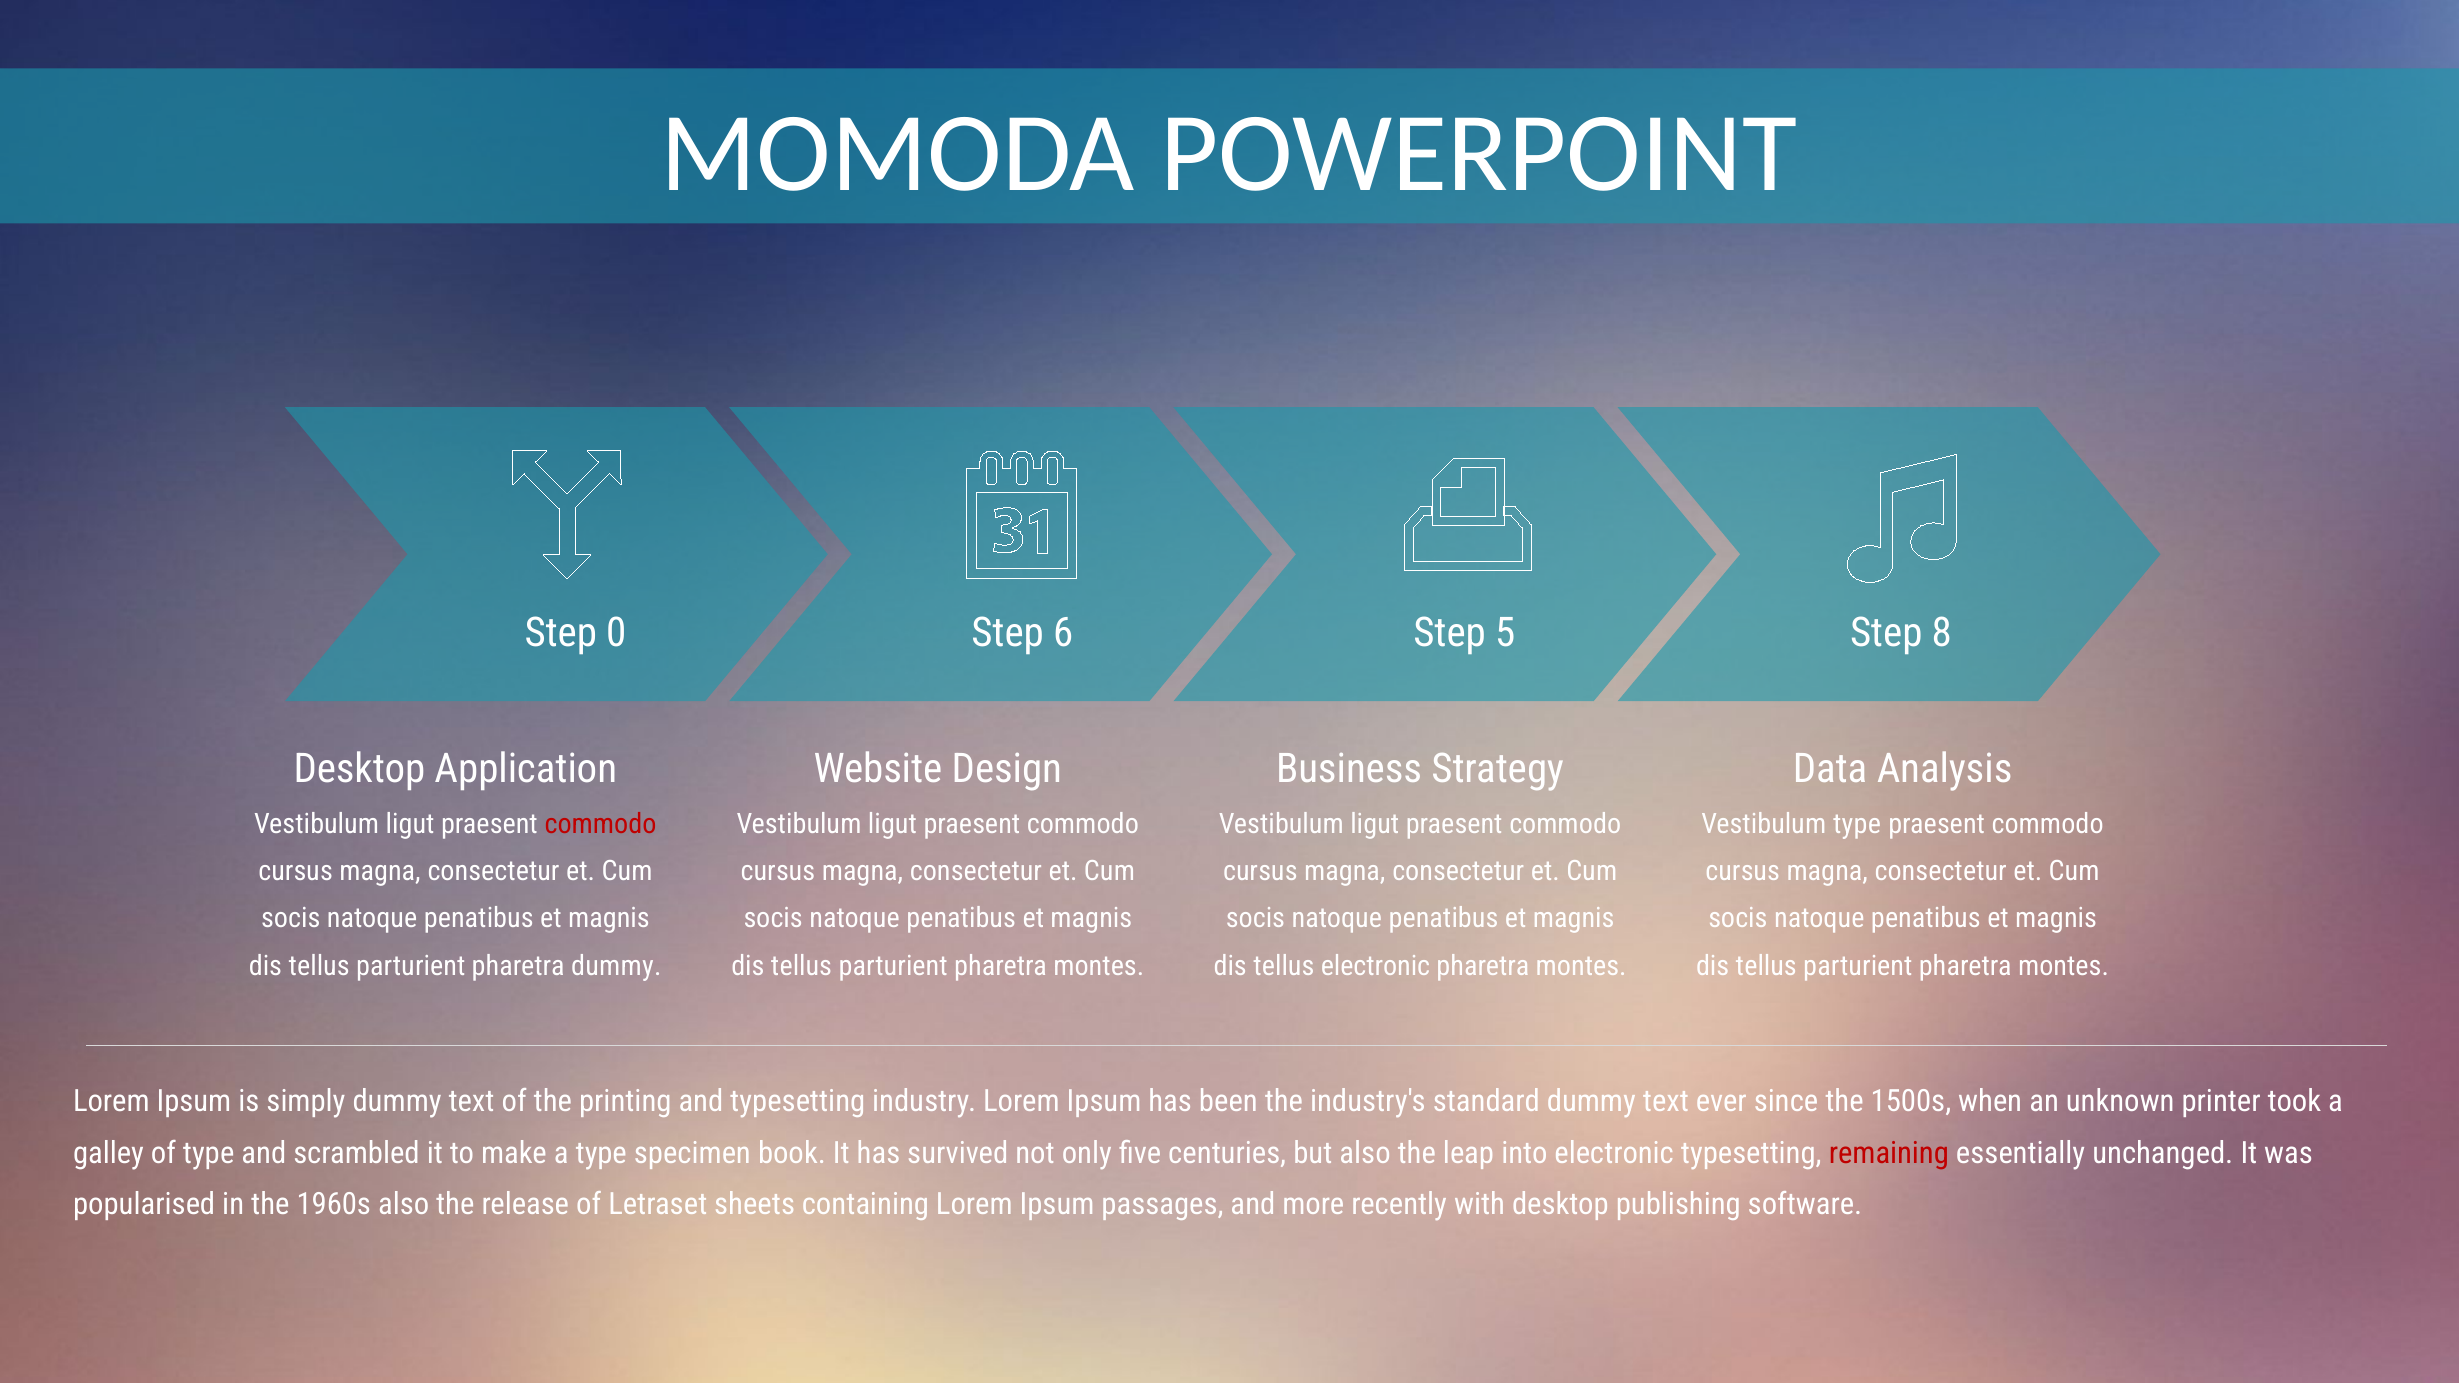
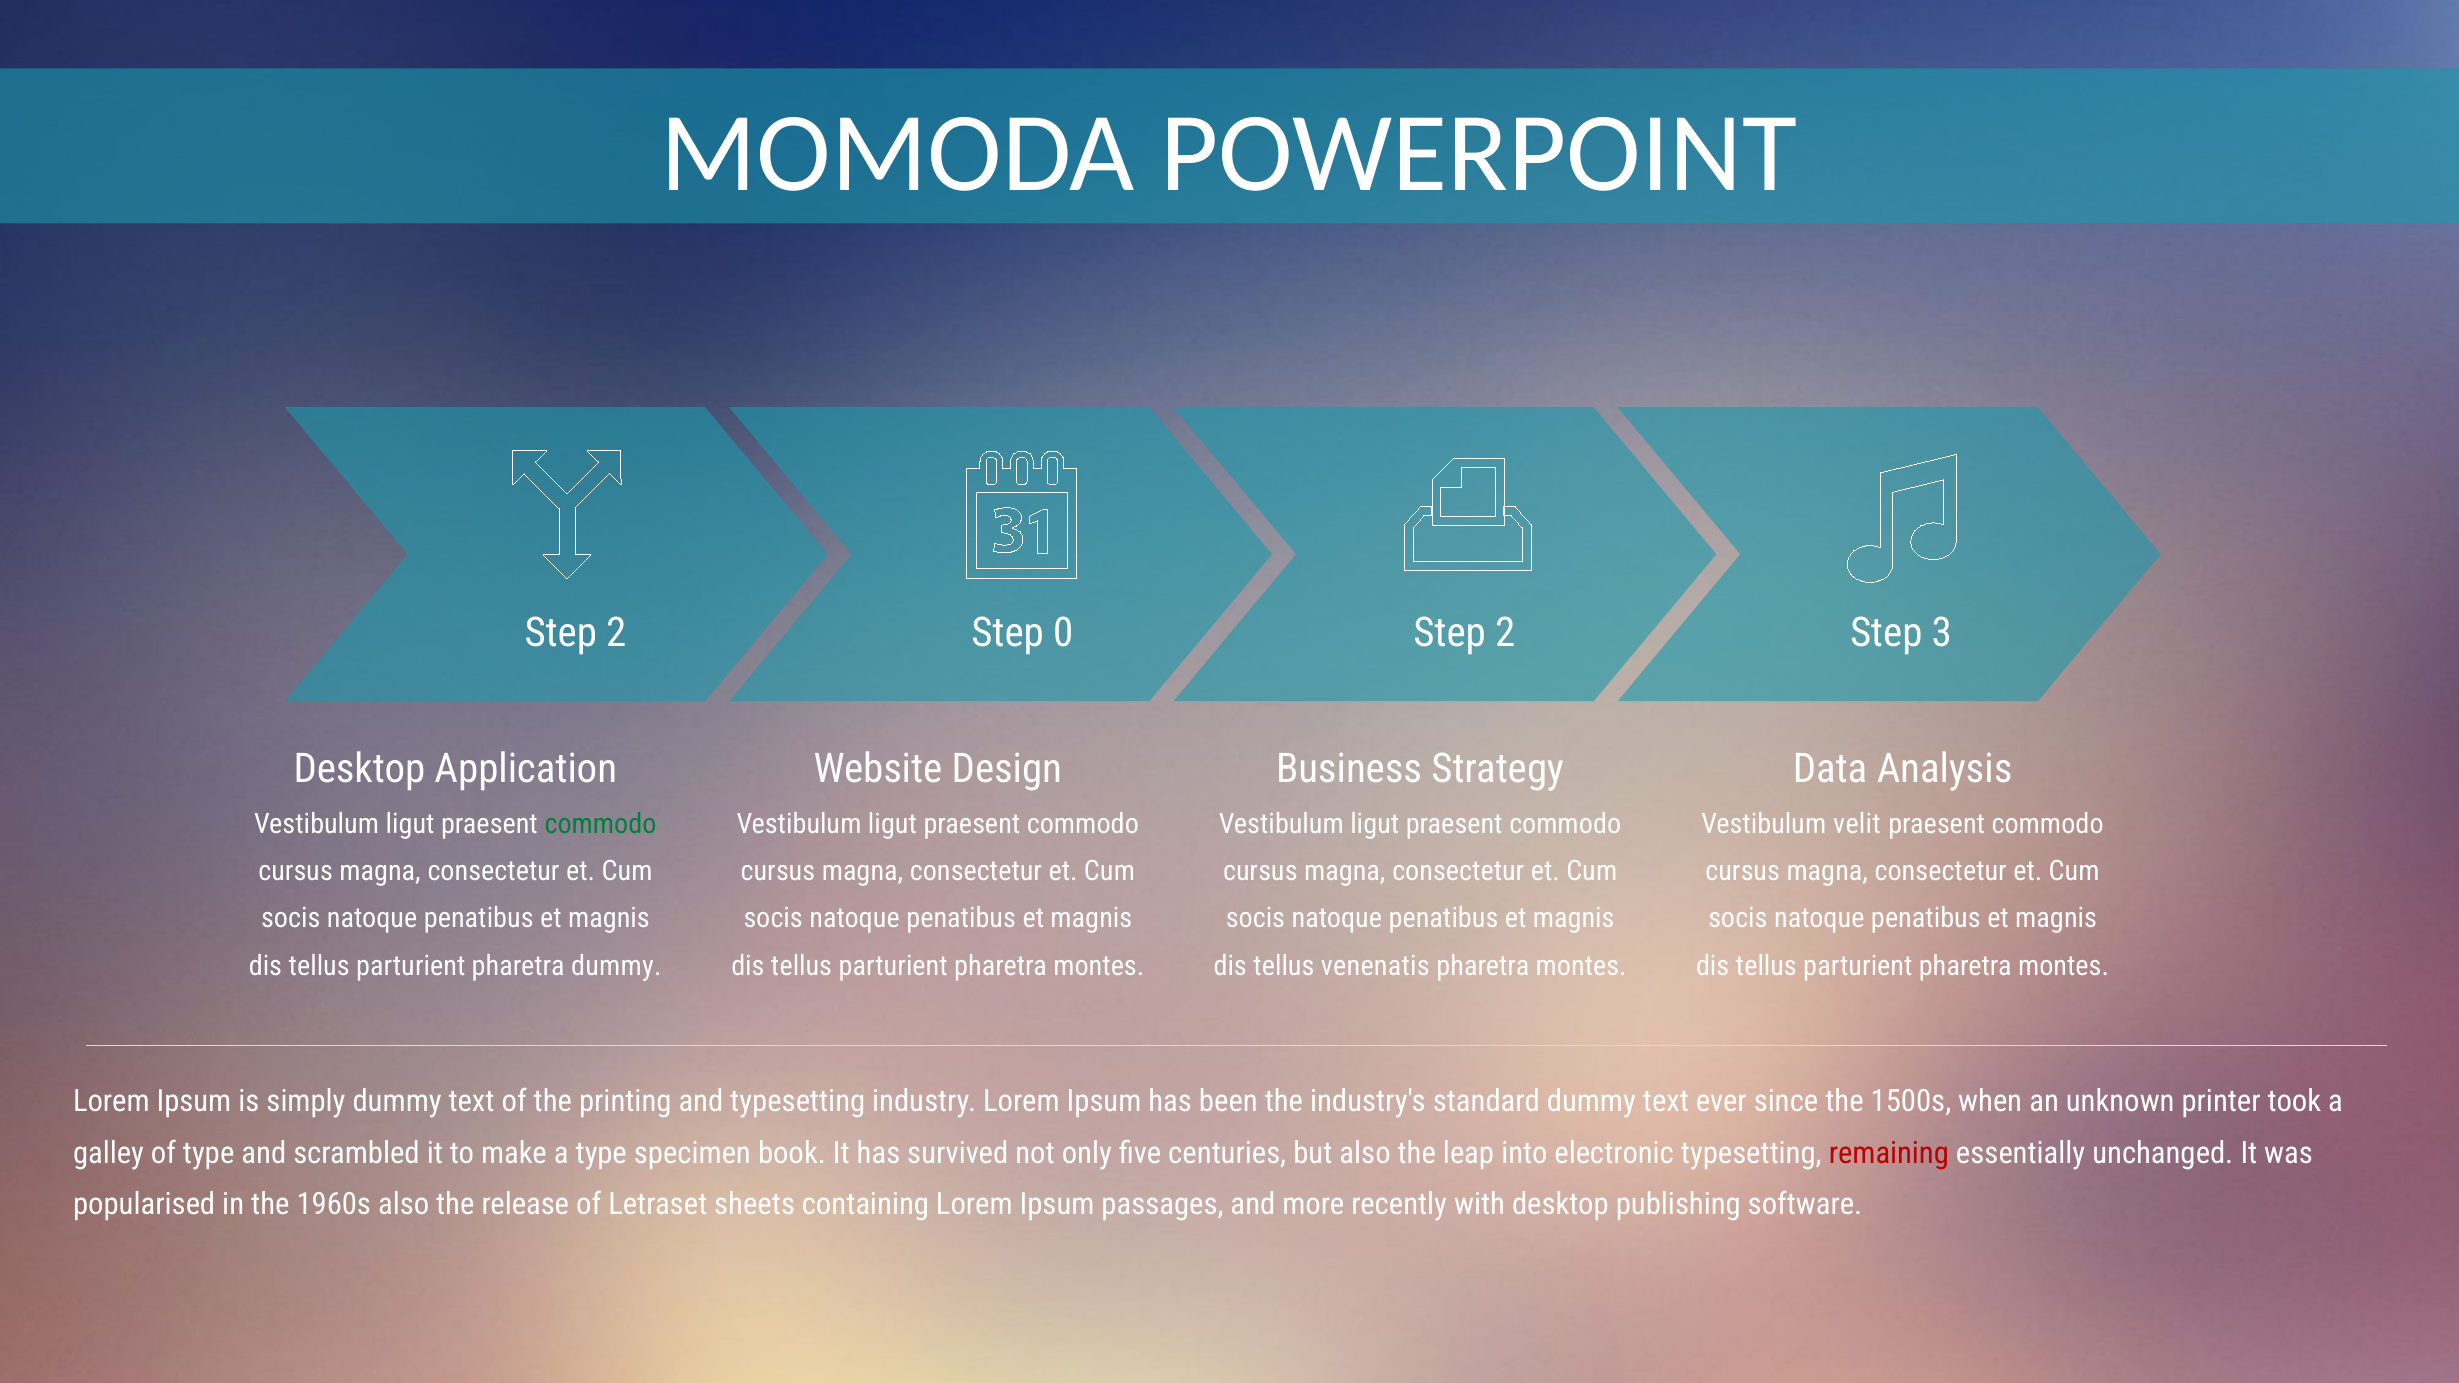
0: 0 -> 2 (616, 633)
6: 6 -> 0 (1063, 633)
5: 5 -> 2 (1505, 633)
8: 8 -> 3 (1942, 633)
commodo colour: red -> green (601, 824)
Vestibulum type: type -> velit (1857, 824)
tellus electronic: electronic -> venenatis (1375, 966)
